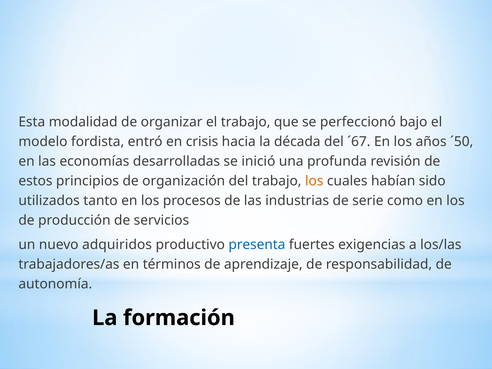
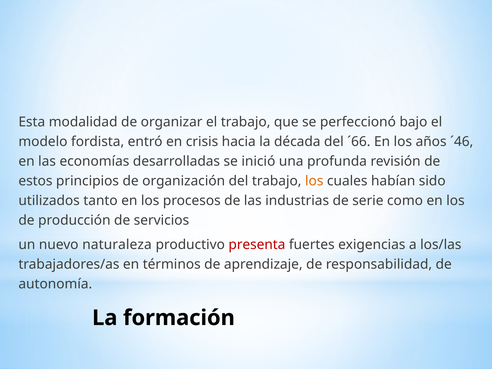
´67: ´67 -> ´66 (359, 142)
´50: ´50 -> ´46 (462, 142)
adquiridos: adquiridos -> naturaleza (117, 245)
presenta colour: blue -> red (257, 245)
